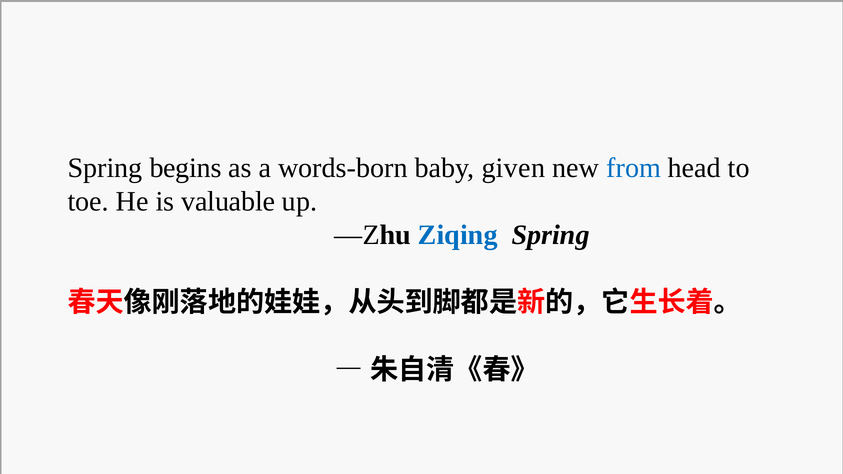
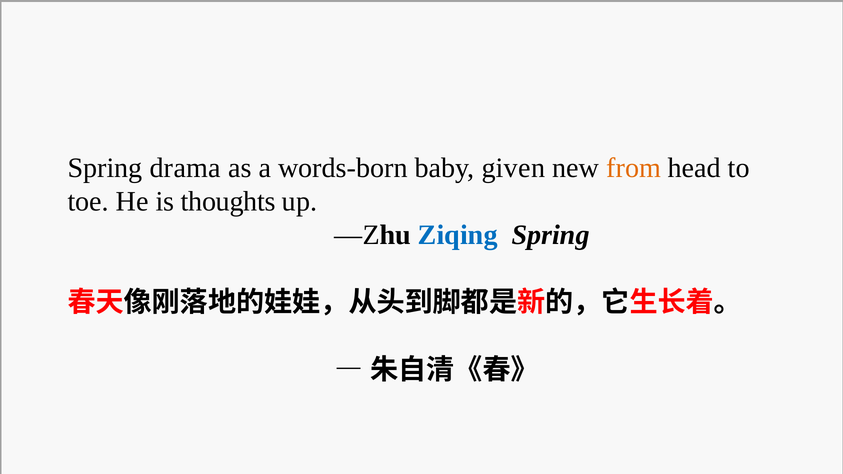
begins: begins -> drama (185, 168)
from colour: blue -> orange (634, 168)
valuable: valuable -> thoughts (228, 202)
